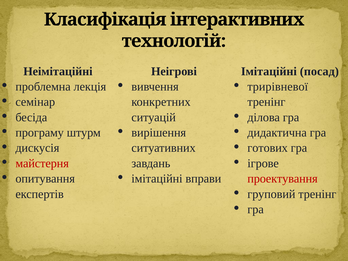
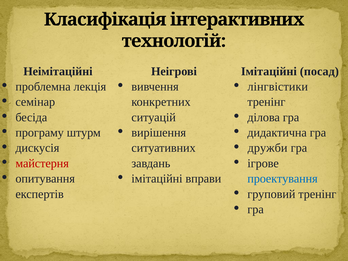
трирівневої: трирівневої -> лінгвістики (278, 87)
готових: готових -> дружби (268, 148)
проектування colour: red -> blue (283, 179)
